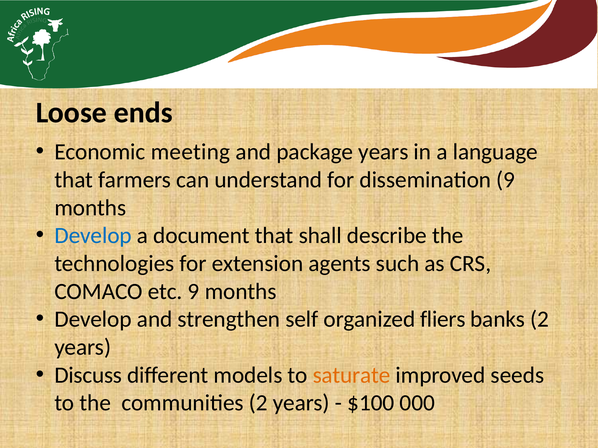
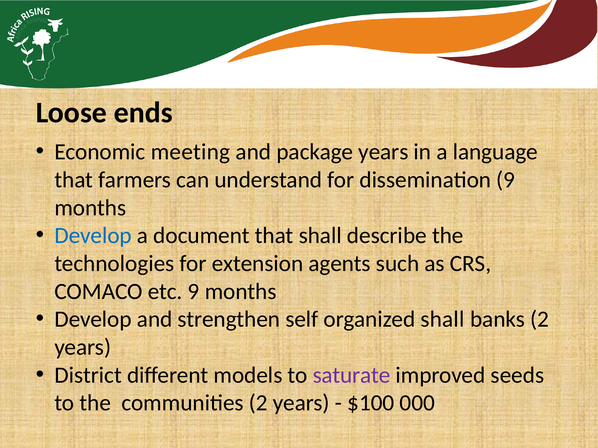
organized fliers: fliers -> shall (443, 320)
Discuss: Discuss -> District (88, 375)
saturate colour: orange -> purple (352, 375)
